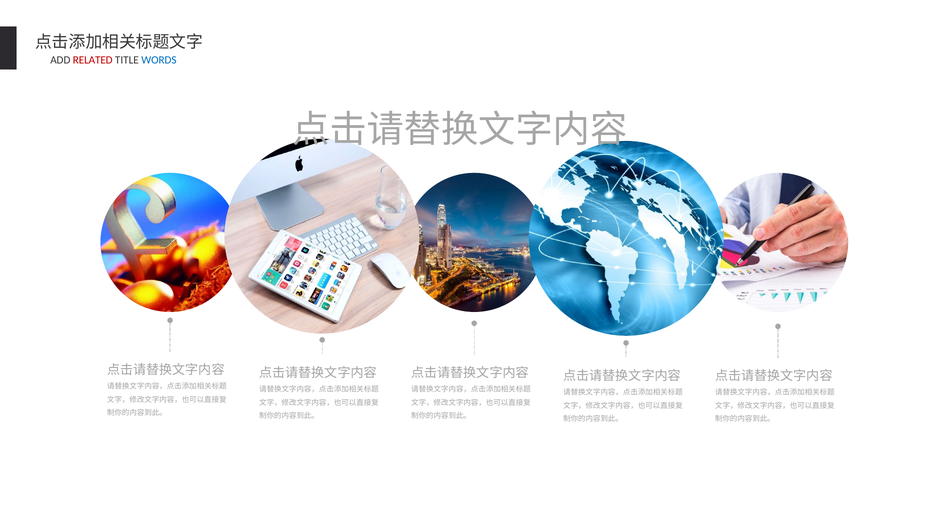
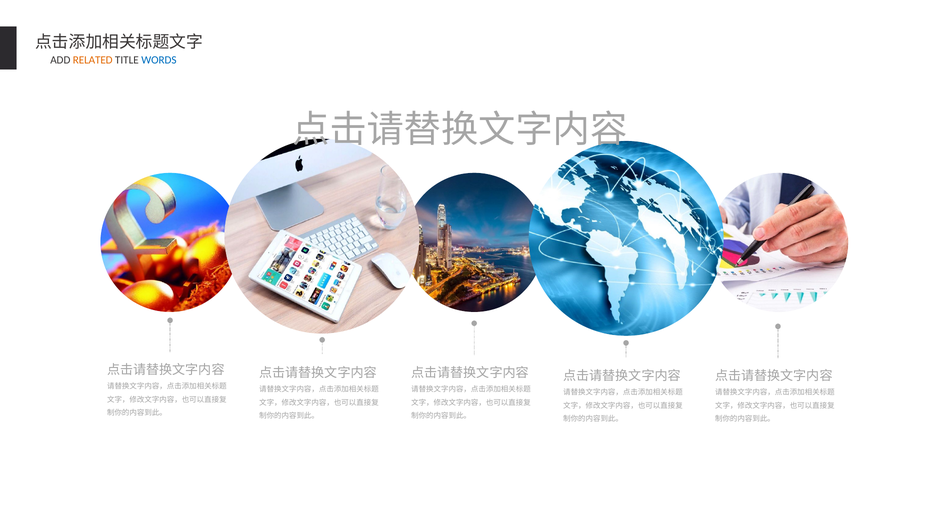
RELATED colour: red -> orange (93, 60)
